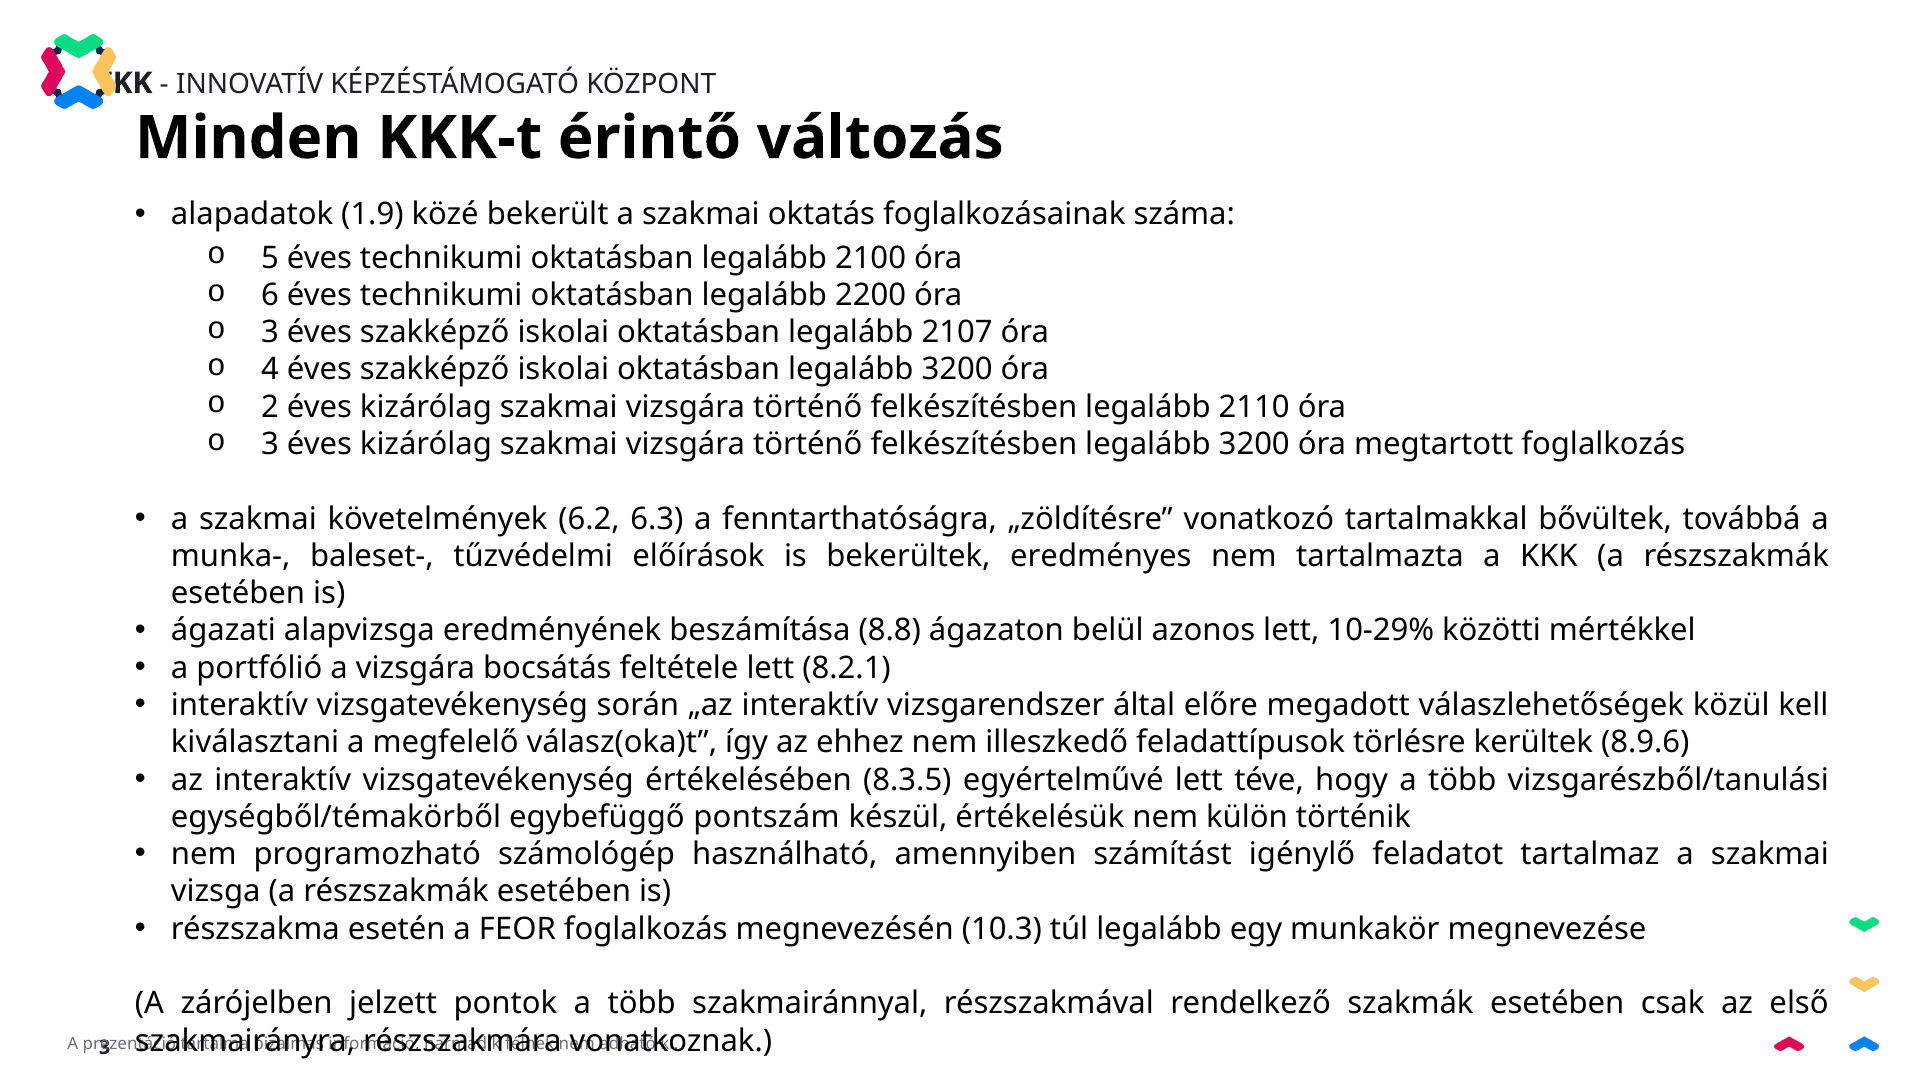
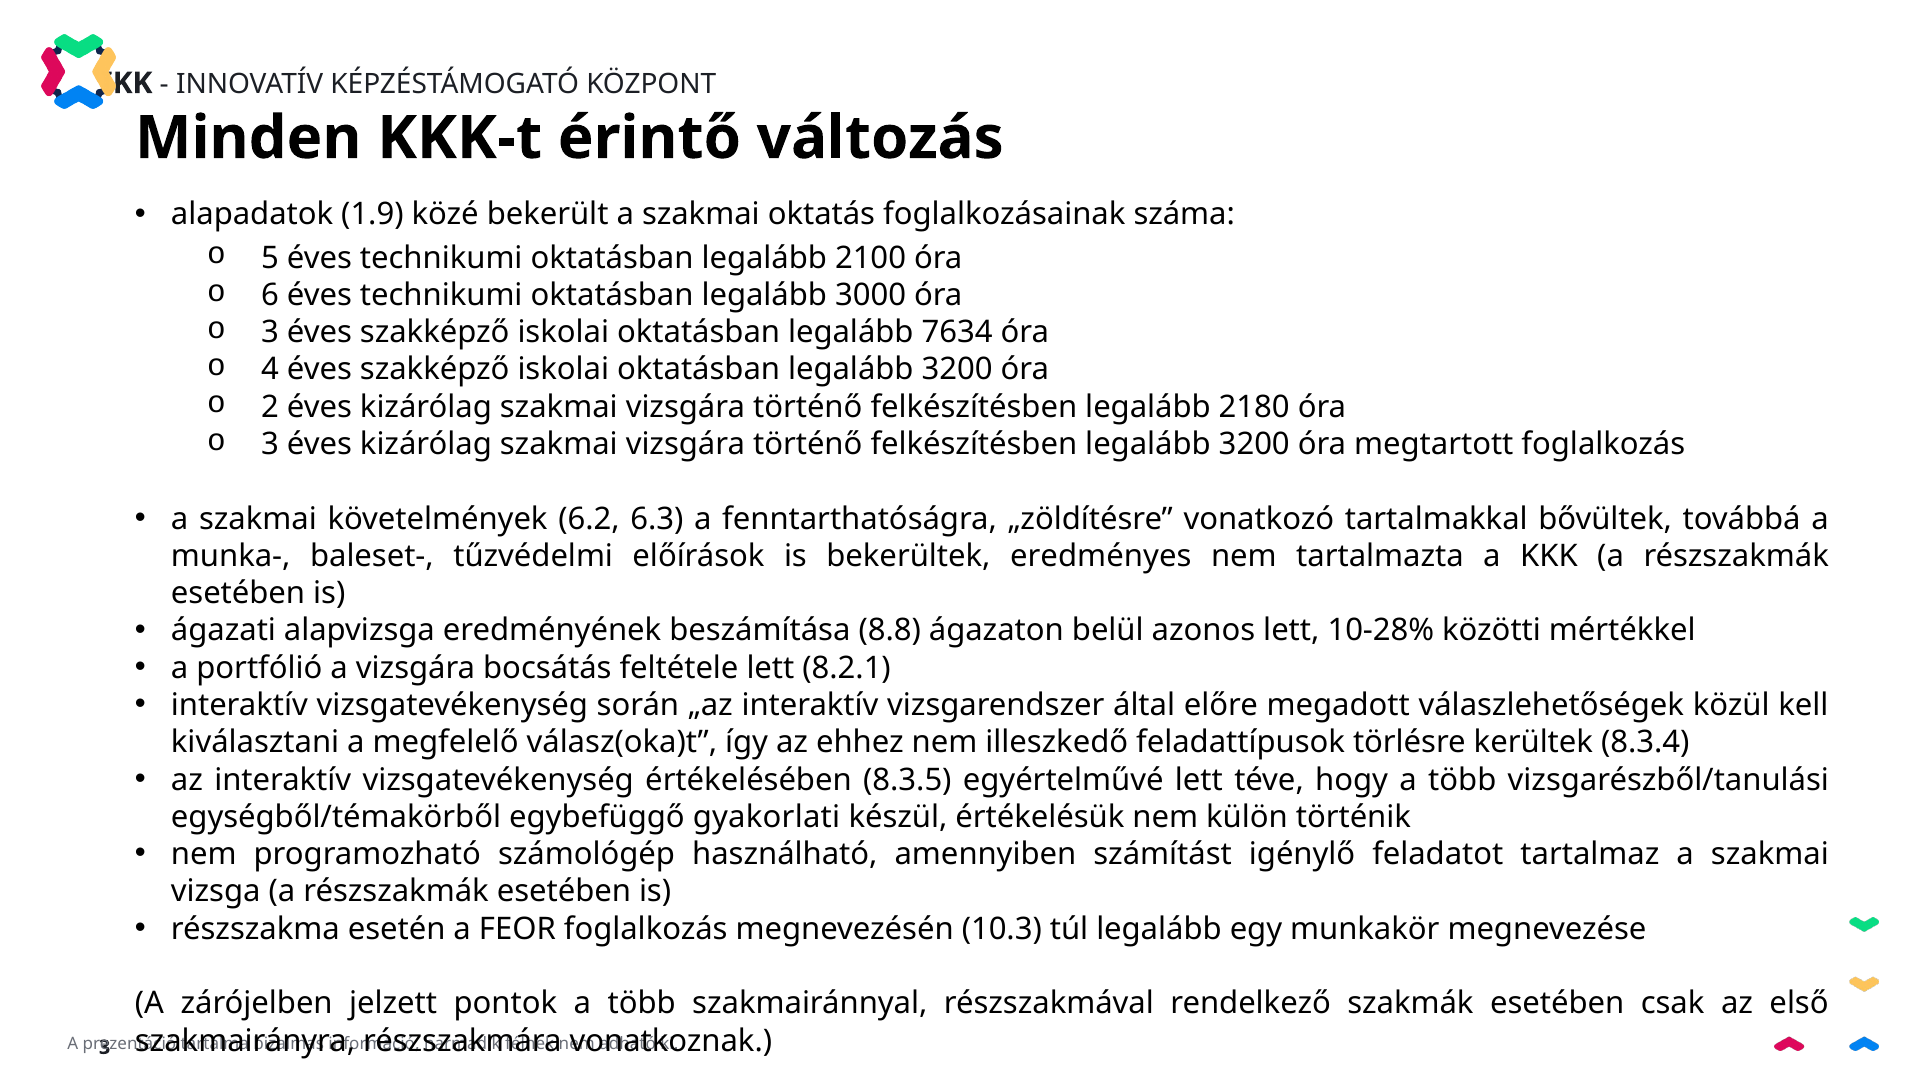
2200: 2200 -> 3000 (871, 295)
2107: 2107 -> 7634 (957, 332)
2110: 2110 -> 2180 (1254, 407)
10-29%: 10-29% -> 10-28% (1381, 630)
8.9.6: 8.9.6 -> 8.3.4 (1645, 742)
pontszám: pontszám -> gyakorlati (766, 817)
